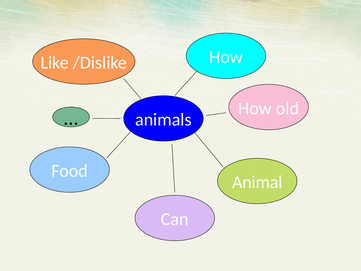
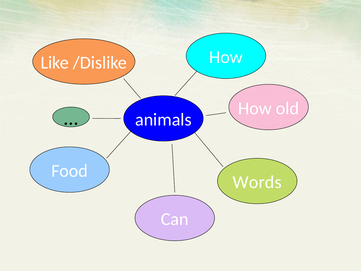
Animal: Animal -> Words (257, 182)
